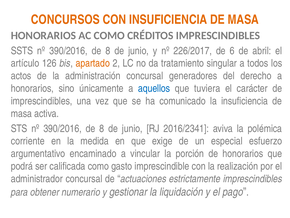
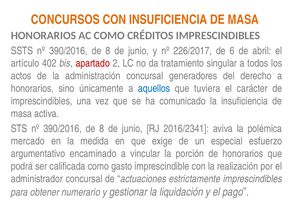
126: 126 -> 402 (49, 63)
apartado colour: orange -> red (93, 63)
corriente: corriente -> mercado (28, 141)
